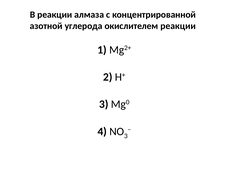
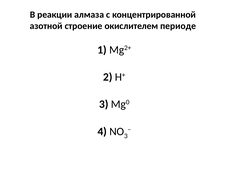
углерода: углерода -> строение (84, 26)
окислителем реакции: реакции -> периоде (178, 26)
